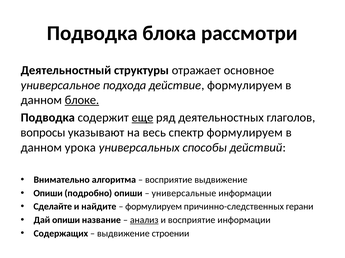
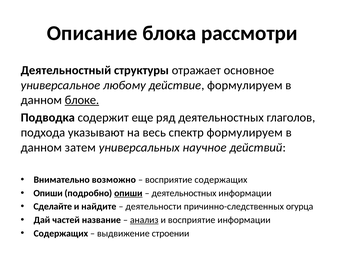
Подводка: Подводка -> Описание (92, 33)
подхода: подхода -> любому (124, 85)
еще underline: present -> none (142, 118)
вопросы: вопросы -> подхода (43, 133)
урока: урока -> затем (80, 148)
способы: способы -> научное (205, 148)
алгоритма: алгоритма -> возможно (114, 180)
восприятие выдвижение: выдвижение -> содержащих (221, 180)
опиши underline: none -> present (128, 194)
универсальные: универсальные -> деятельностных (184, 194)
формулируем: формулируем -> деятельности (154, 207)
герани: герани -> огурца (300, 207)
Дай опиши: опиши -> частей (66, 221)
